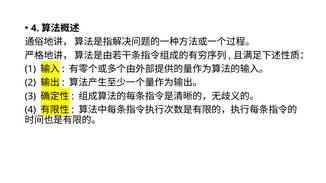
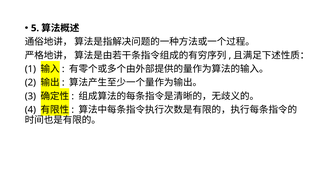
4: 4 -> 5 (35, 28)
